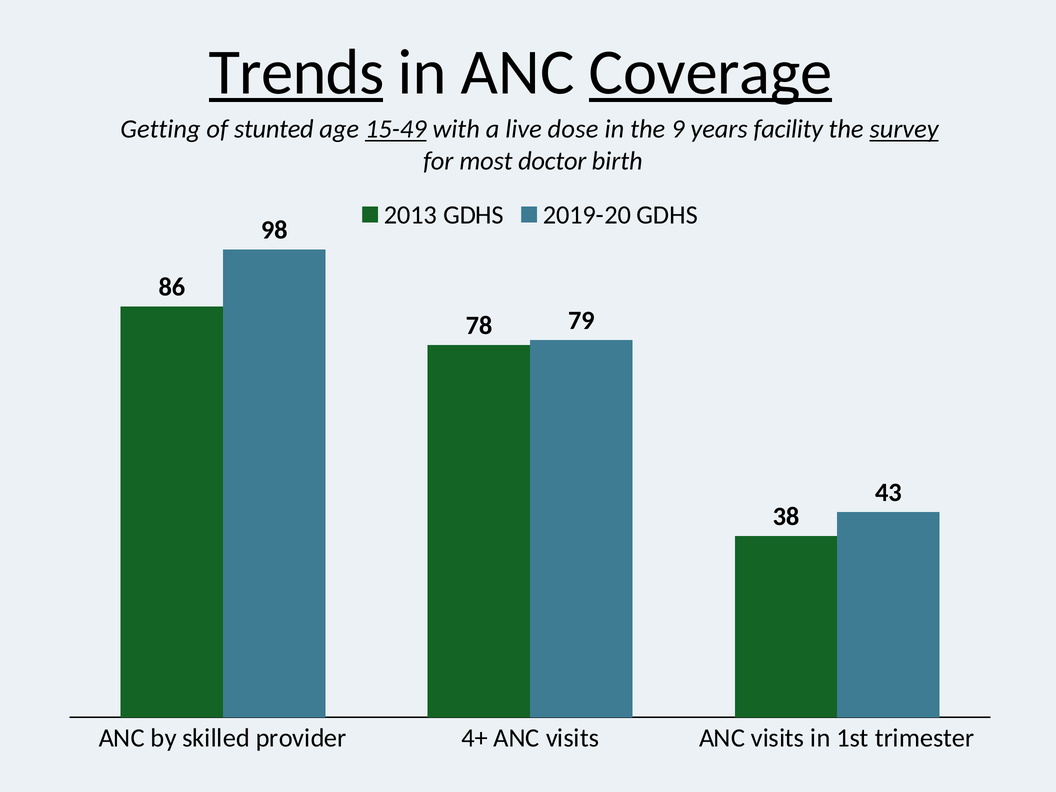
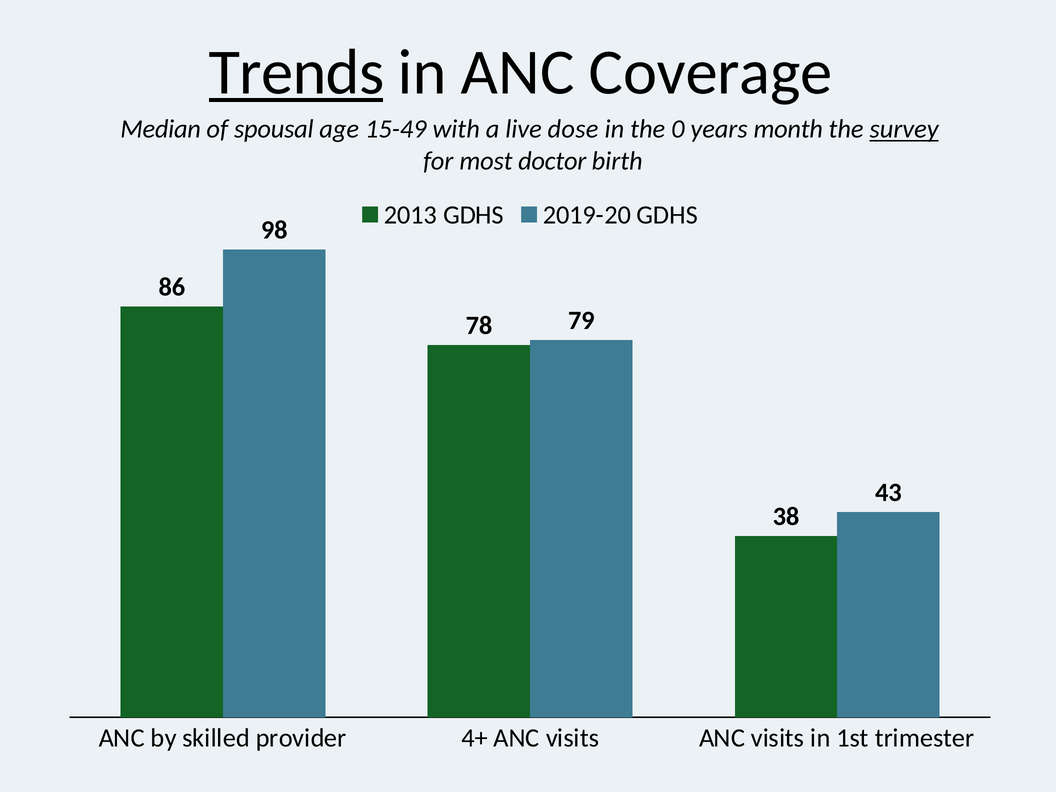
Coverage underline: present -> none (711, 72)
Getting: Getting -> Median (161, 129)
stunted: stunted -> spousal (274, 129)
15-49 underline: present -> none (396, 129)
9: 9 -> 0 (678, 129)
facility: facility -> month (788, 129)
